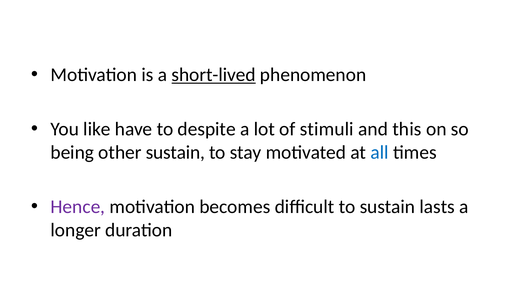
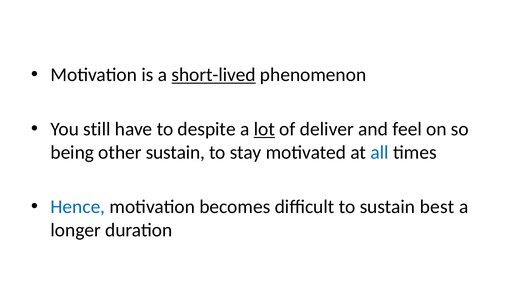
like: like -> still (97, 129)
lot underline: none -> present (264, 129)
stimuli: stimuli -> deliver (327, 129)
this: this -> feel (407, 129)
Hence colour: purple -> blue (78, 207)
lasts: lasts -> best (437, 207)
